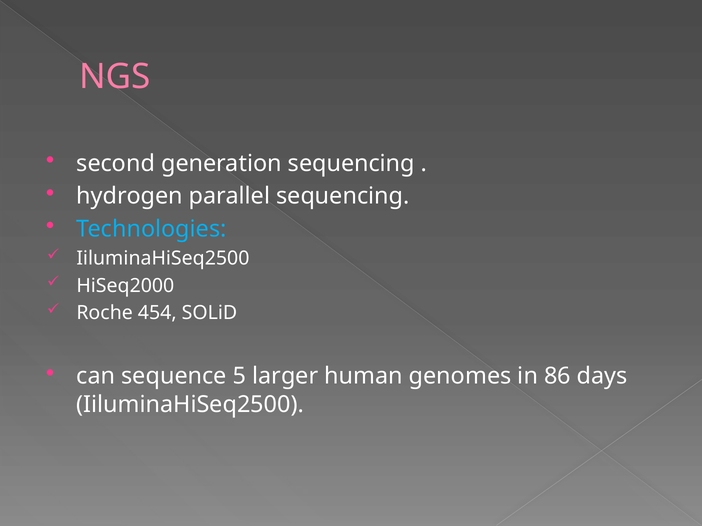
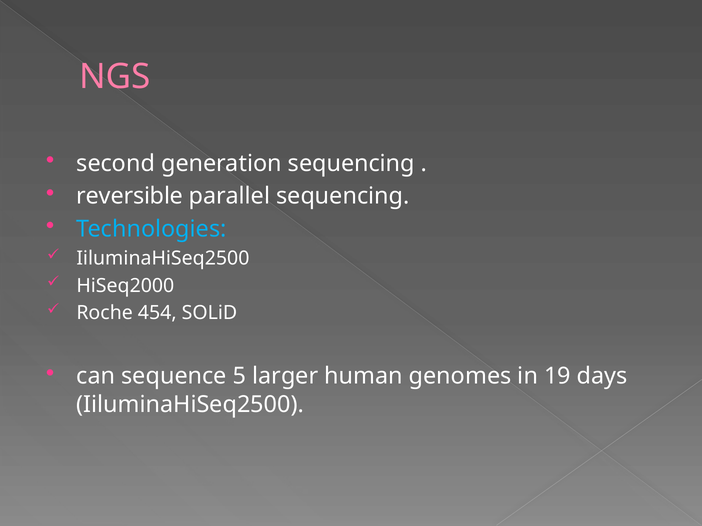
hydrogen: hydrogen -> reversible (130, 196)
86: 86 -> 19 (557, 377)
